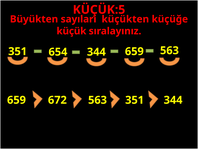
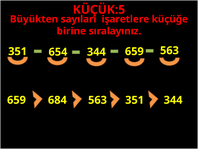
küçükten: küçükten -> işaretlere (125, 19)
küçük: küçük -> birine (71, 31)
672: 672 -> 684 (57, 100)
